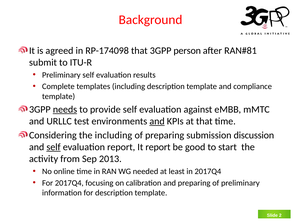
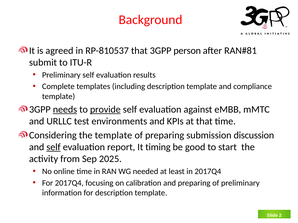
RP-174098: RP-174098 -> RP-810537 (107, 51)
provide underline: none -> present (105, 110)
and underline: present -> none (157, 122)
the including: including -> template (113, 135)
It report: report -> timing (158, 147)
2013: 2013 -> 2025 (110, 159)
